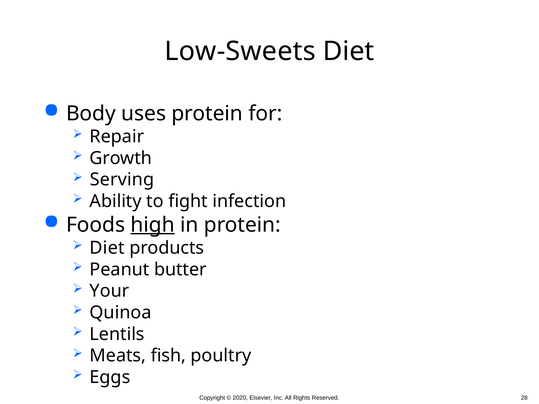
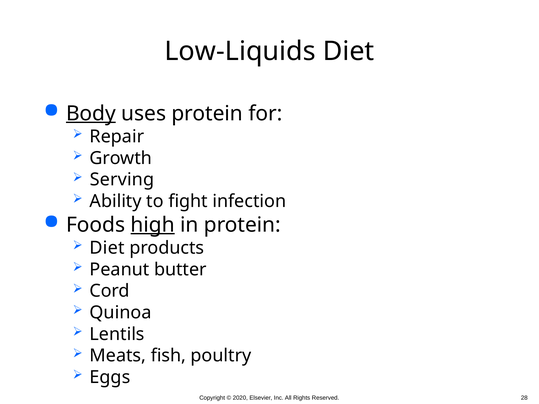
Low-Sweets: Low-Sweets -> Low-Liquids (240, 51)
Body underline: none -> present (91, 114)
Your: Your -> Cord (110, 291)
